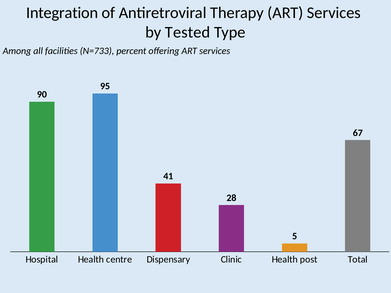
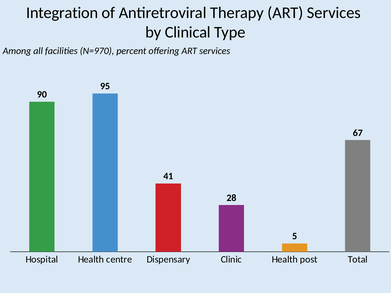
Tested: Tested -> Clinical (188, 32)
N=733: N=733 -> N=970 (97, 51)
